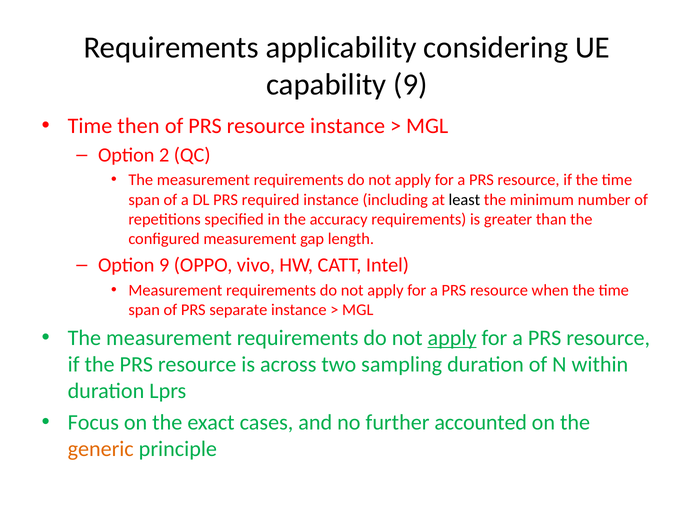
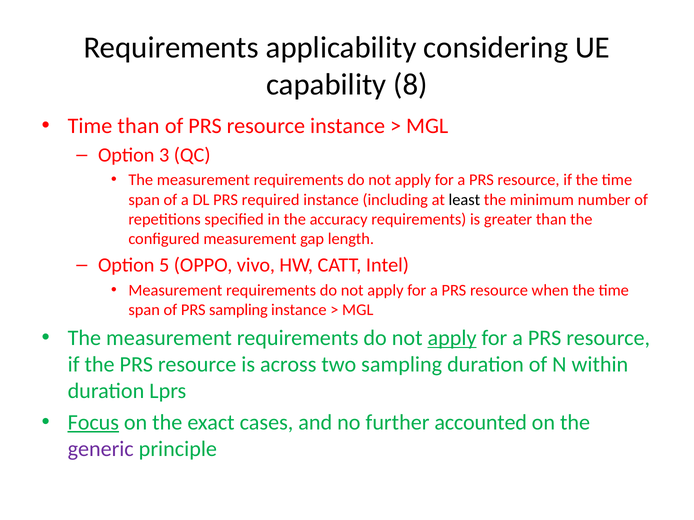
capability 9: 9 -> 8 (411, 85)
Time then: then -> than (138, 126)
2: 2 -> 3 (164, 155)
Option 9: 9 -> 5 (164, 266)
PRS separate: separate -> sampling (238, 310)
Focus underline: none -> present (93, 423)
generic colour: orange -> purple (101, 449)
